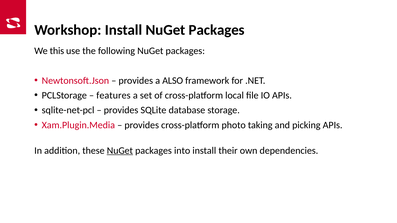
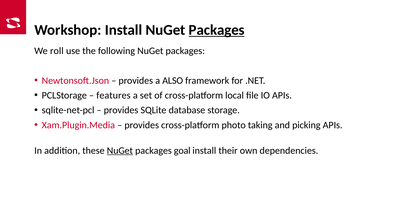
Packages underline: none -> present (217, 30)
this: this -> roll (57, 51)
into: into -> goal (182, 151)
